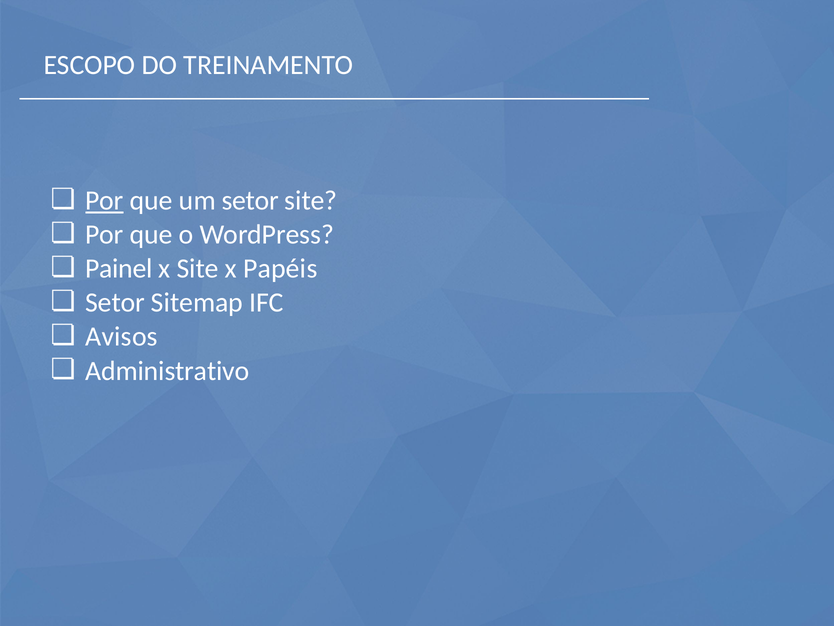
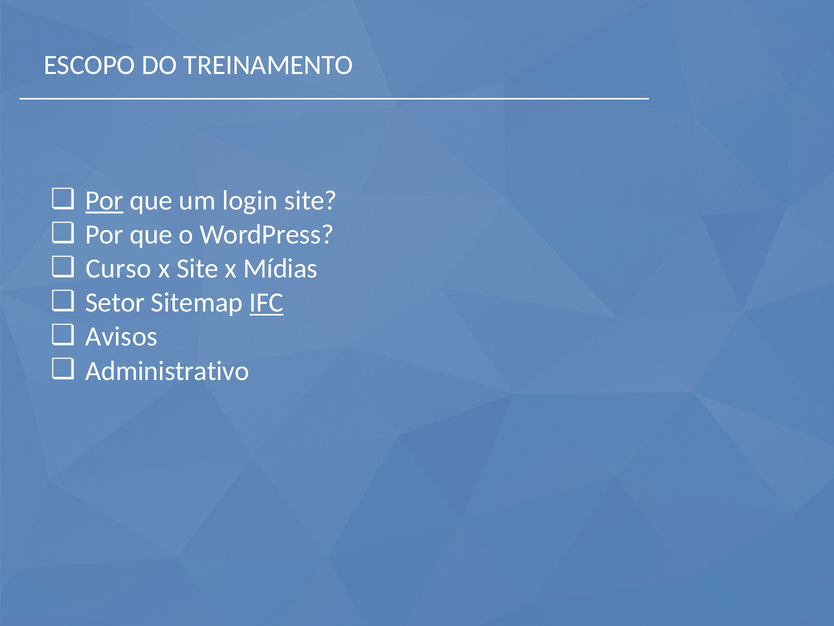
um setor: setor -> login (250, 200)
Painel: Painel -> Curso (118, 268)
Papéis: Papéis -> Mídias (280, 268)
IFC underline: none -> present (266, 302)
